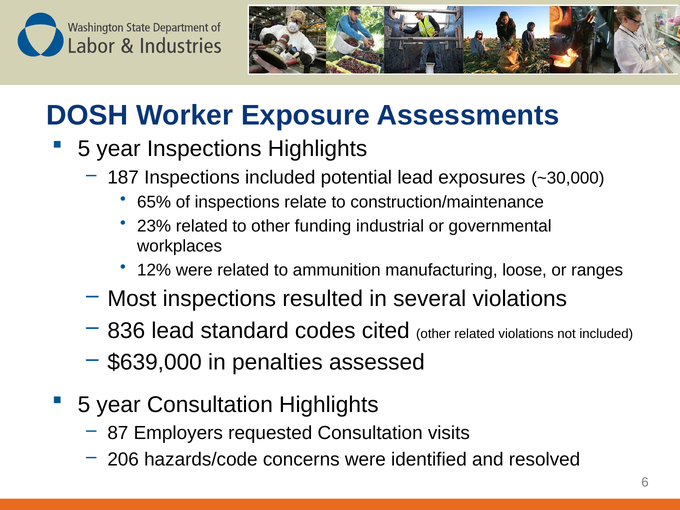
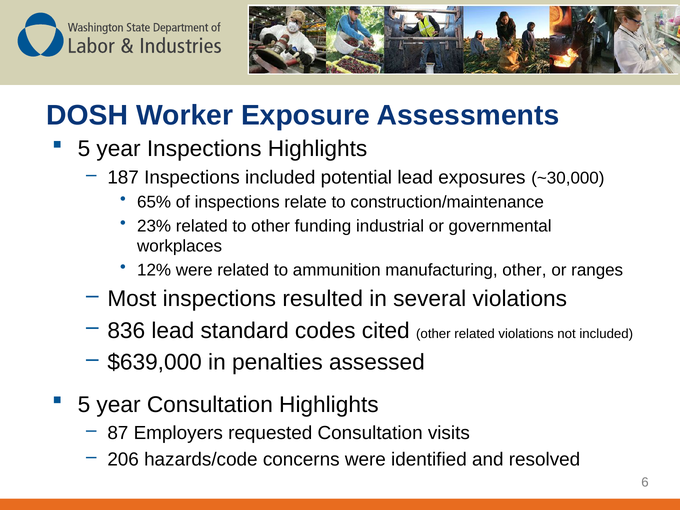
manufacturing loose: loose -> other (524, 270)
